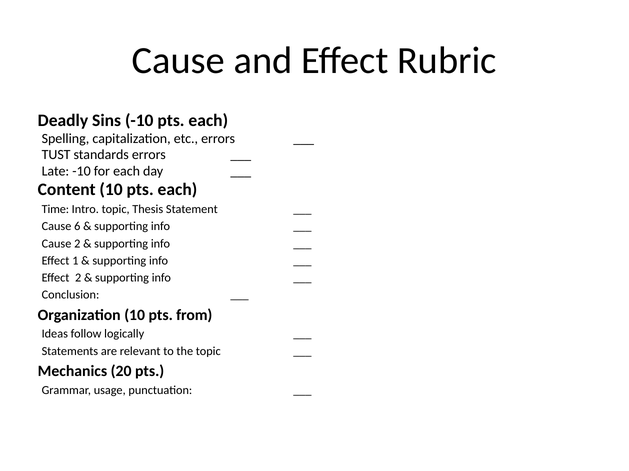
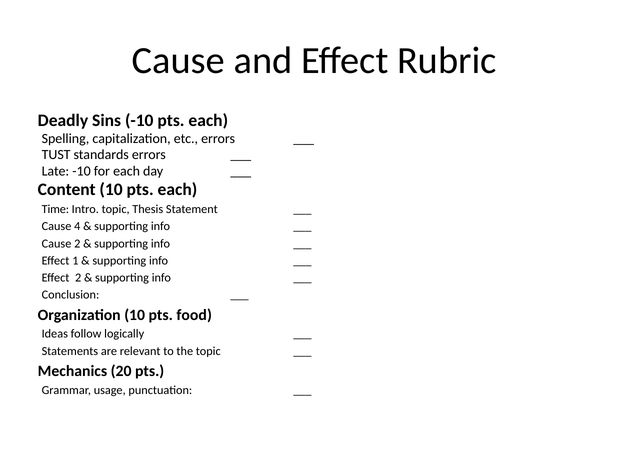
6: 6 -> 4 (77, 227)
from: from -> food (194, 315)
